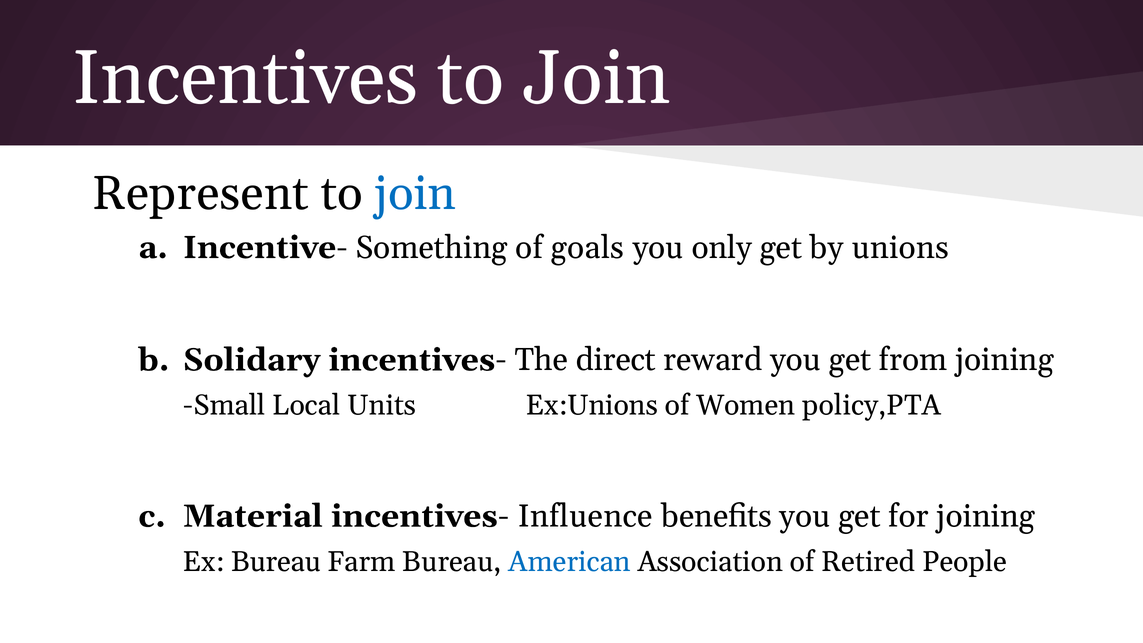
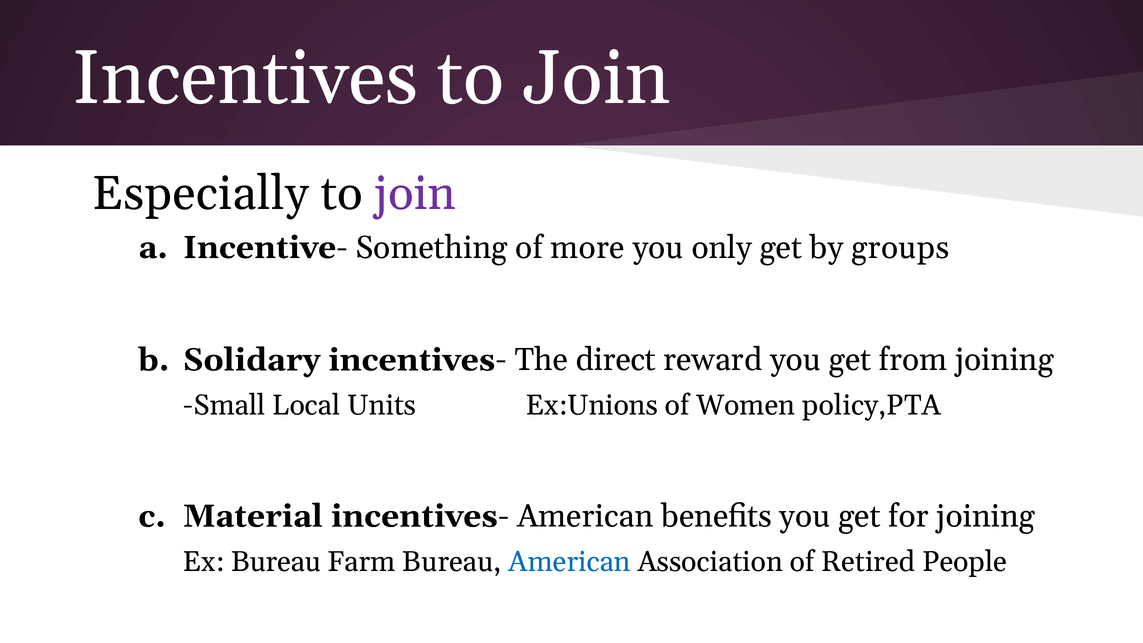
Represent: Represent -> Especially (201, 193)
join colour: blue -> purple (415, 193)
goals: goals -> more (588, 248)
unions: unions -> groups (900, 248)
incentives- Influence: Influence -> American (585, 516)
